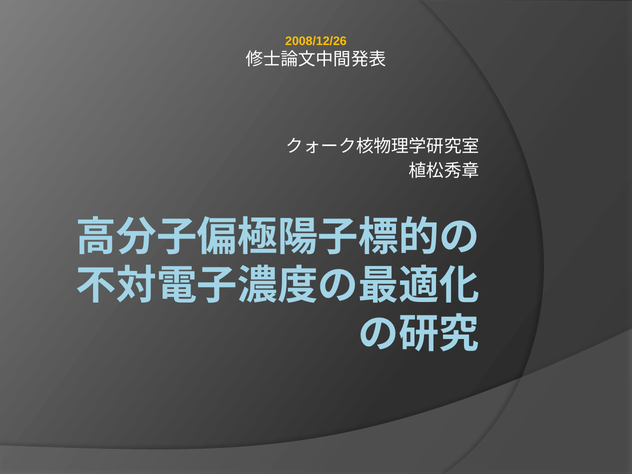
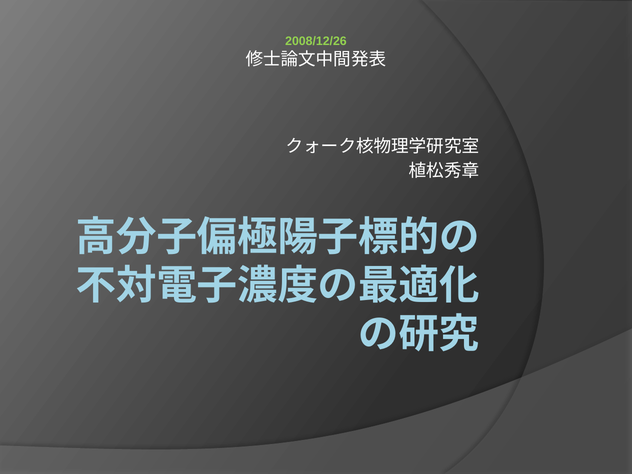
2008/12/26 colour: yellow -> light green (316, 41)
